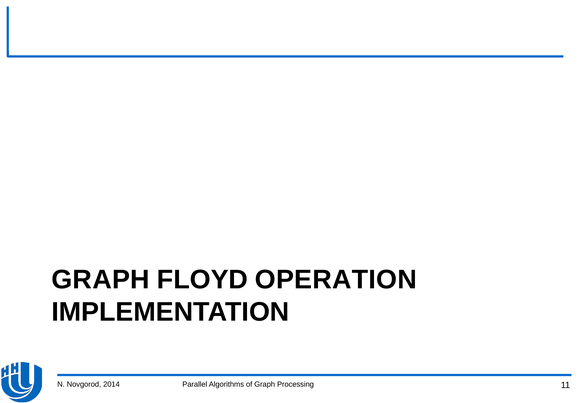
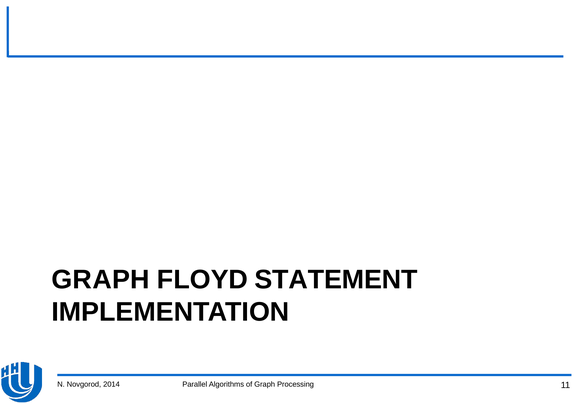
OPERATION: OPERATION -> STATEMENT (336, 280)
